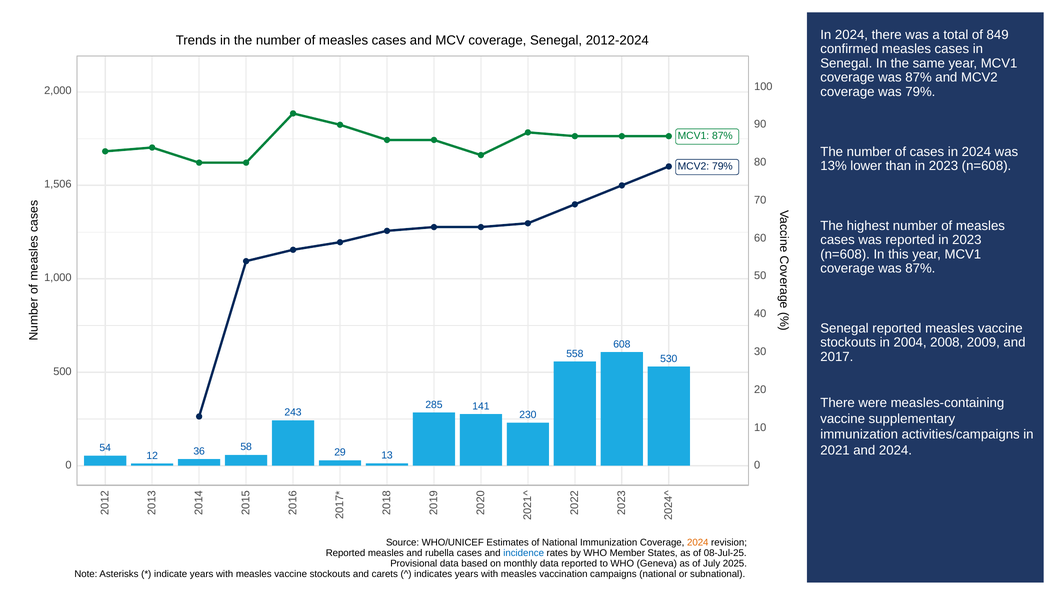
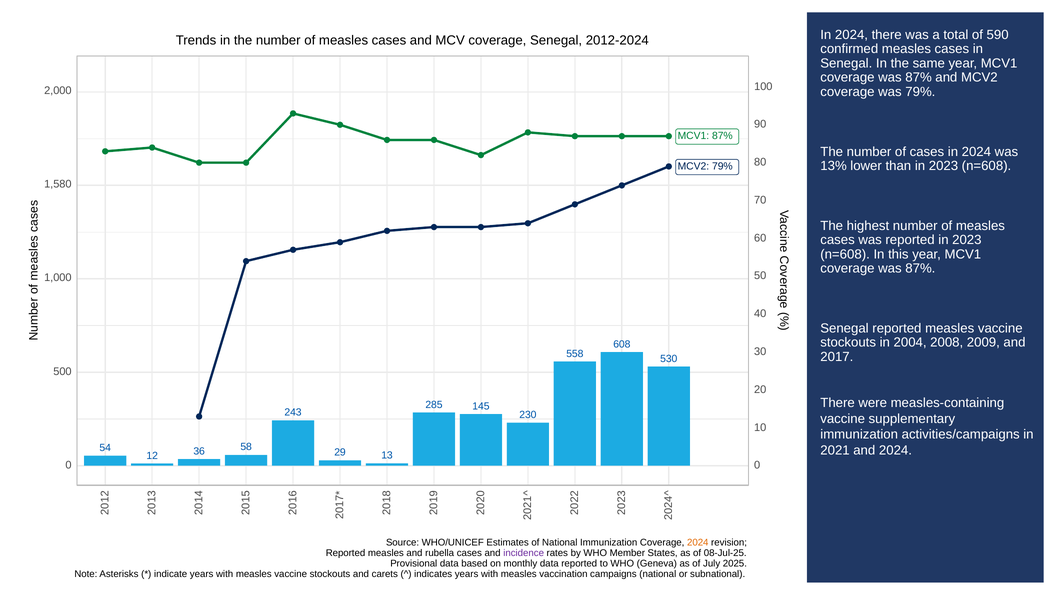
849: 849 -> 590 (998, 35)
1,506: 1,506 -> 1,580 (58, 184)
141: 141 -> 145 (481, 406)
incidence colour: blue -> purple (524, 553)
